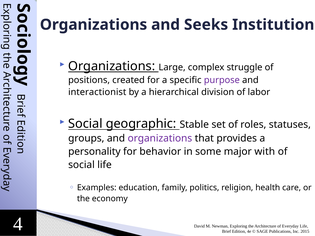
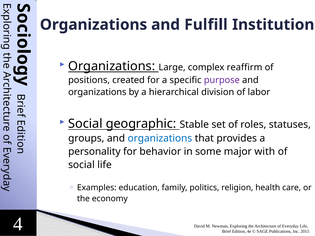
Seeks: Seeks -> Fulfill (206, 25)
struggle: struggle -> reaffirm (245, 67)
interactionist: interactionist -> organizations (97, 92)
organizations colour: purple -> blue (160, 139)
